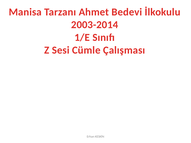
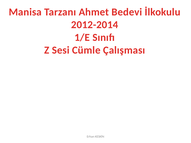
2003-2014: 2003-2014 -> 2012-2014 (95, 25)
